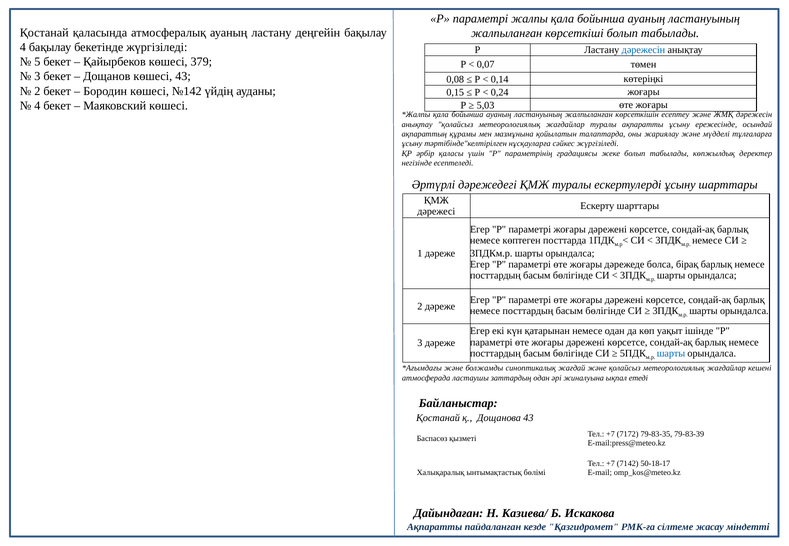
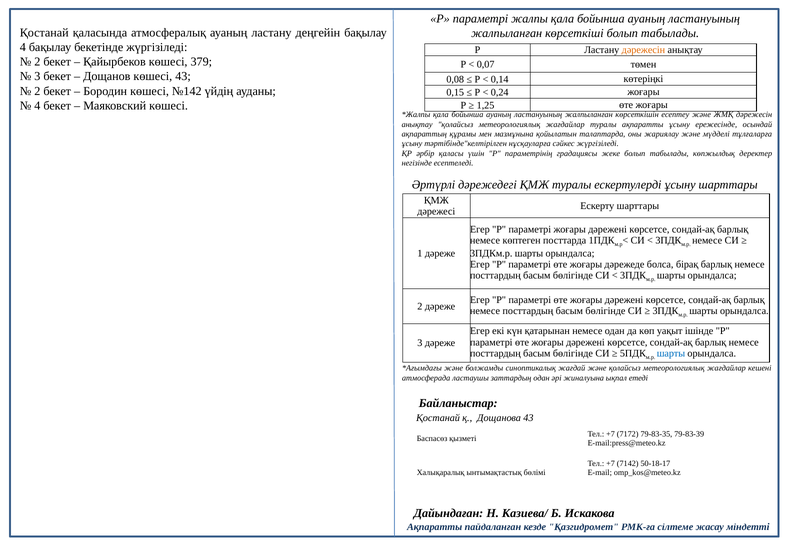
дәрежесін colour: blue -> orange (643, 50)
5: 5 -> 2 (37, 62)
5,03: 5,03 -> 1,25 (486, 105)
